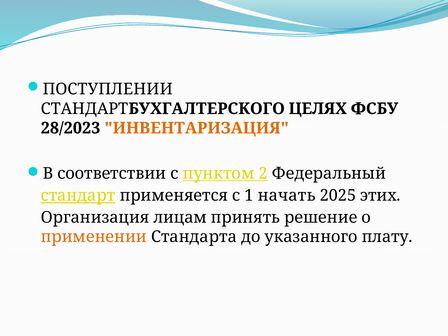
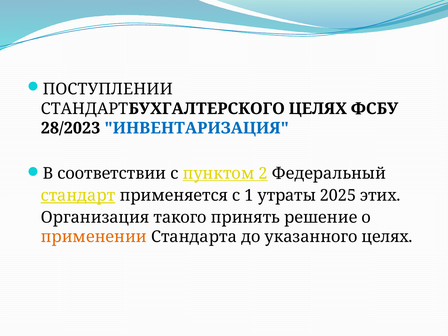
ИНВЕНТАРИЗАЦИЯ colour: orange -> blue (197, 128)
начать: начать -> утраты (287, 195)
лицам: лицам -> такого (180, 218)
указанного плату: плату -> целях (387, 237)
